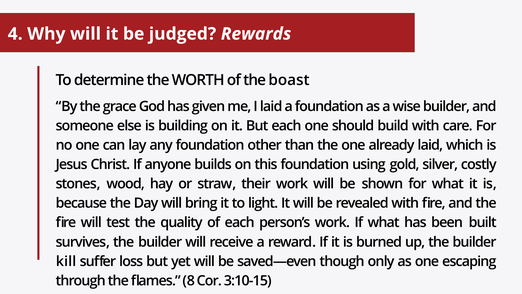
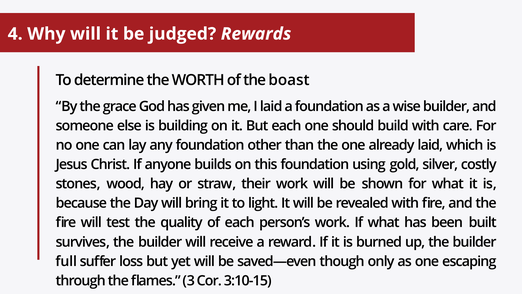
kill: kill -> full (66, 262)
8: 8 -> 3 (189, 281)
